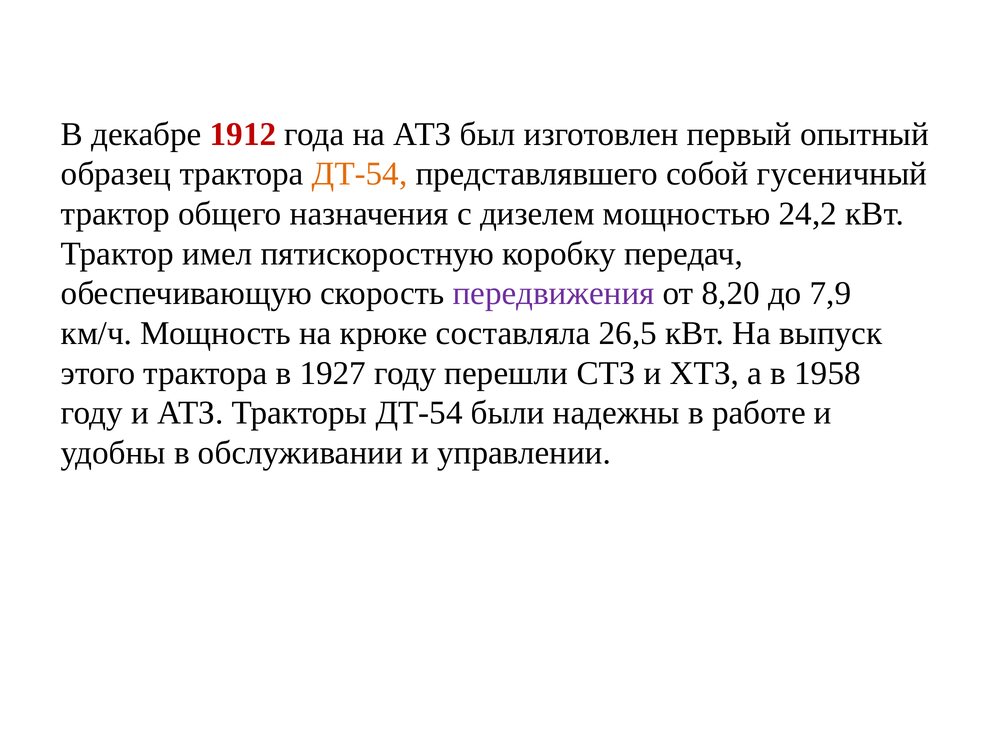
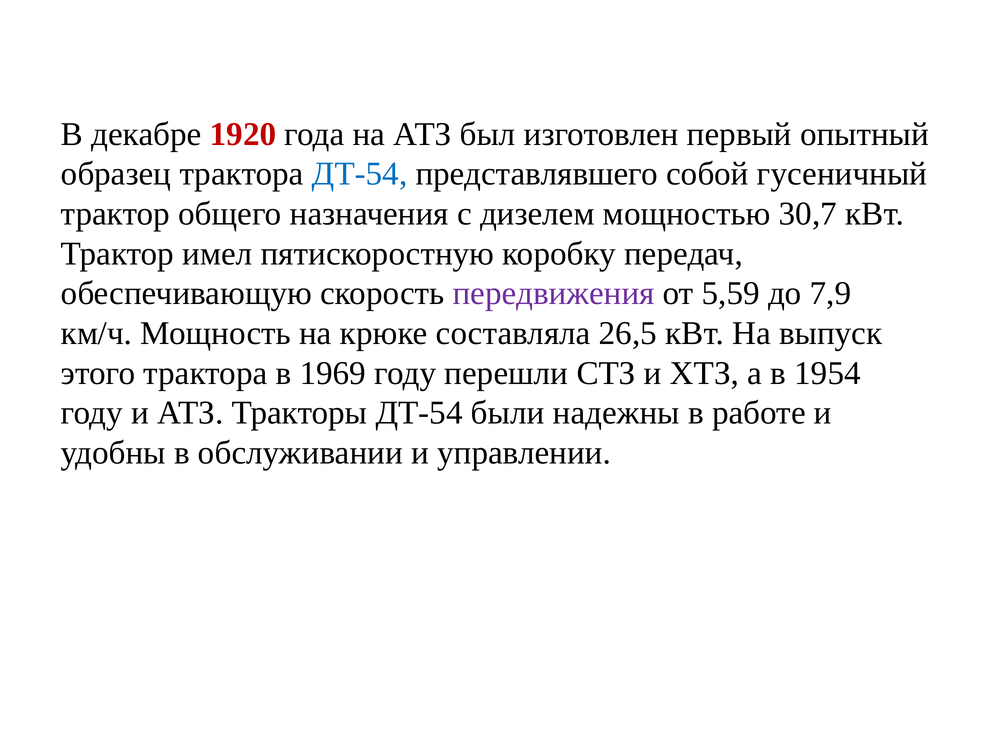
1912: 1912 -> 1920 (243, 134)
ДТ-54 colour: orange -> blue (360, 174)
24,2: 24,2 -> 30,7 (808, 214)
8,20: 8,20 -> 5,59 (731, 293)
1927: 1927 -> 1969 (333, 373)
1958: 1958 -> 1954 (828, 373)
